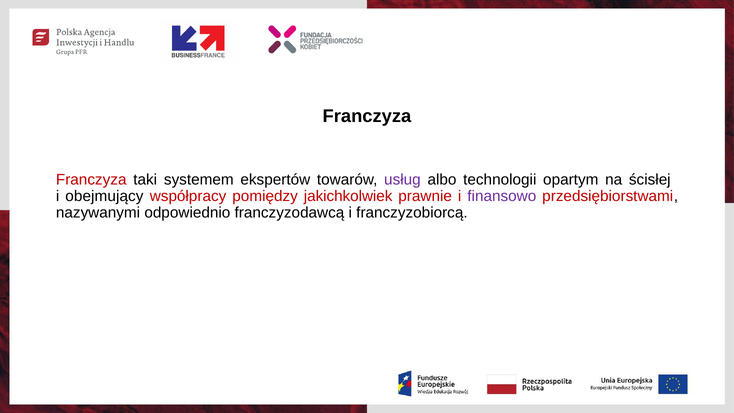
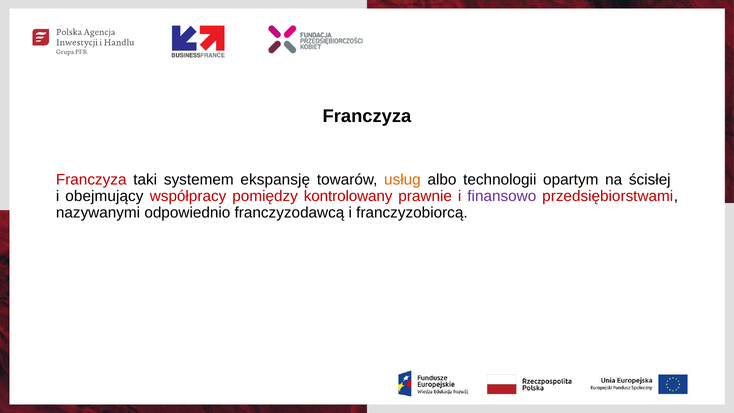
ekspertów: ekspertów -> ekspansję (275, 180)
usług colour: purple -> orange (402, 180)
jakichkolwiek: jakichkolwiek -> kontrolowany (348, 196)
